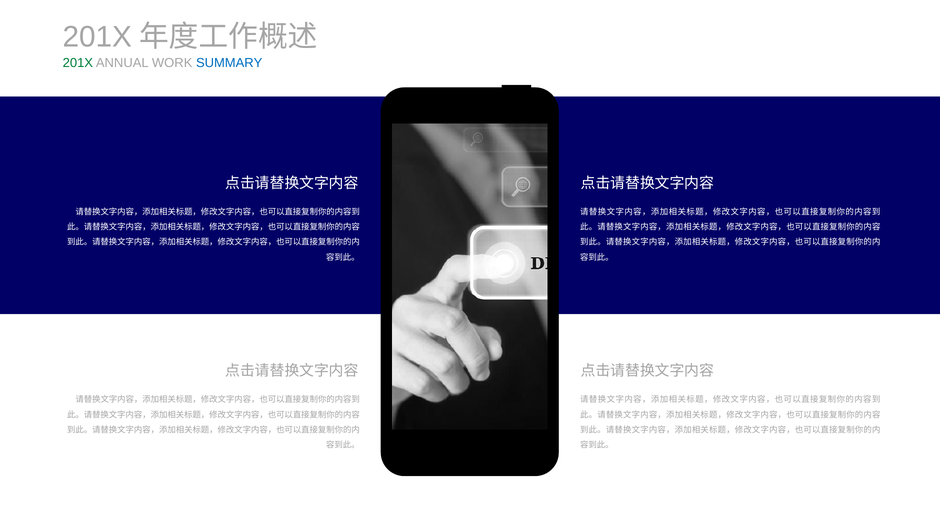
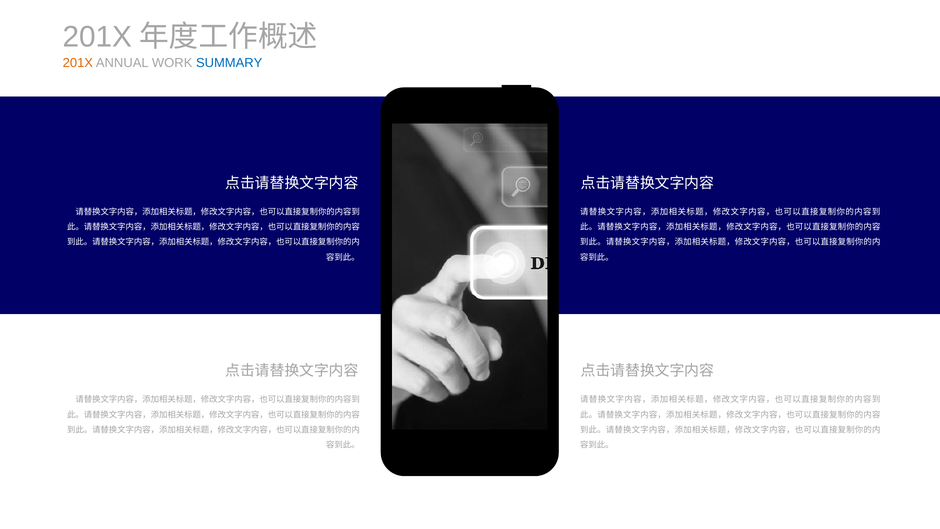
201X colour: green -> orange (78, 63)
